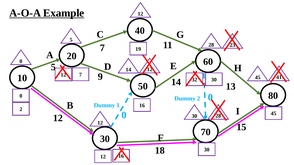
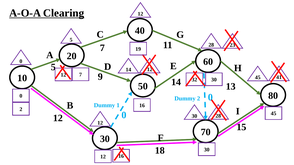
Example: Example -> Clearing (64, 13)
